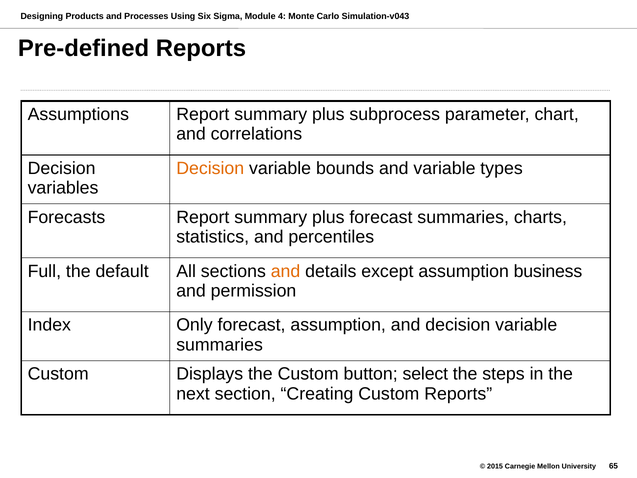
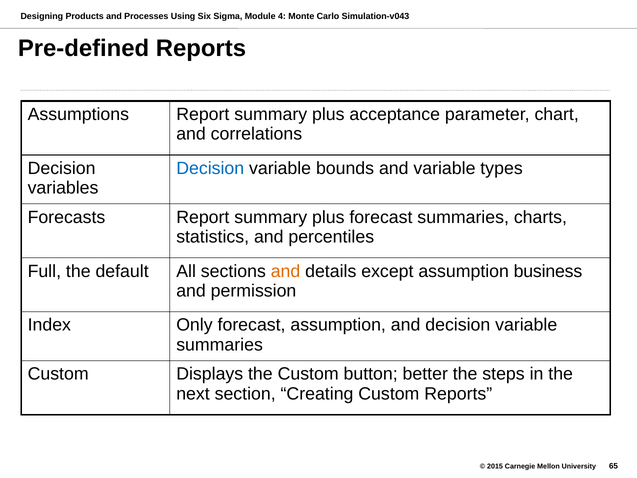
subprocess: subprocess -> acceptance (395, 114)
Decision colour: orange -> blue (210, 168)
select: select -> better (425, 374)
